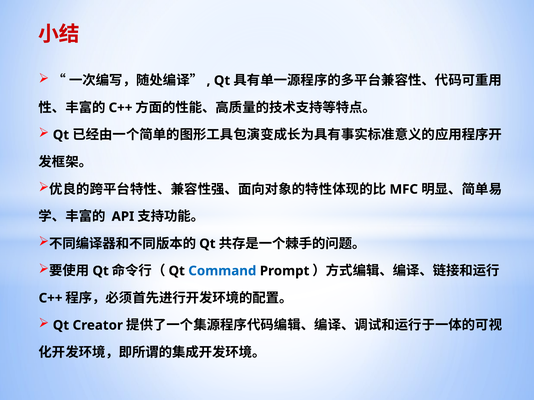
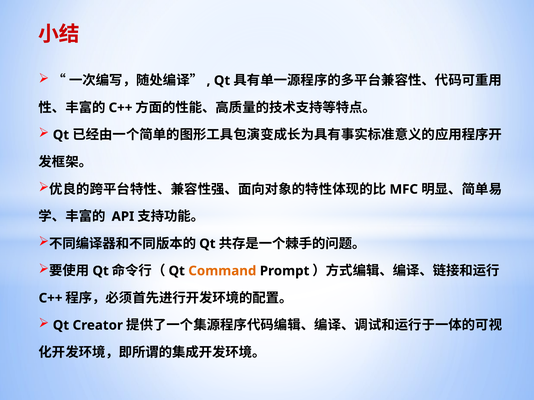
Command colour: blue -> orange (222, 271)
